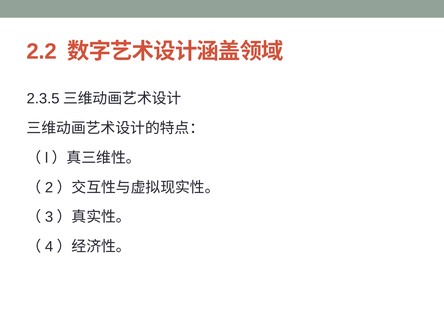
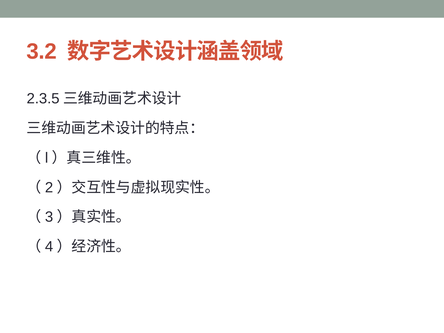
2.2: 2.2 -> 3.2 (42, 51)
